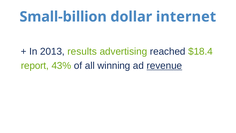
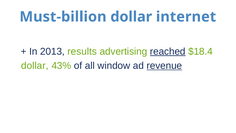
Small-billion: Small-billion -> Must-billion (63, 17)
reached underline: none -> present (168, 51)
report: report -> dollar (35, 66)
winning: winning -> window (114, 66)
